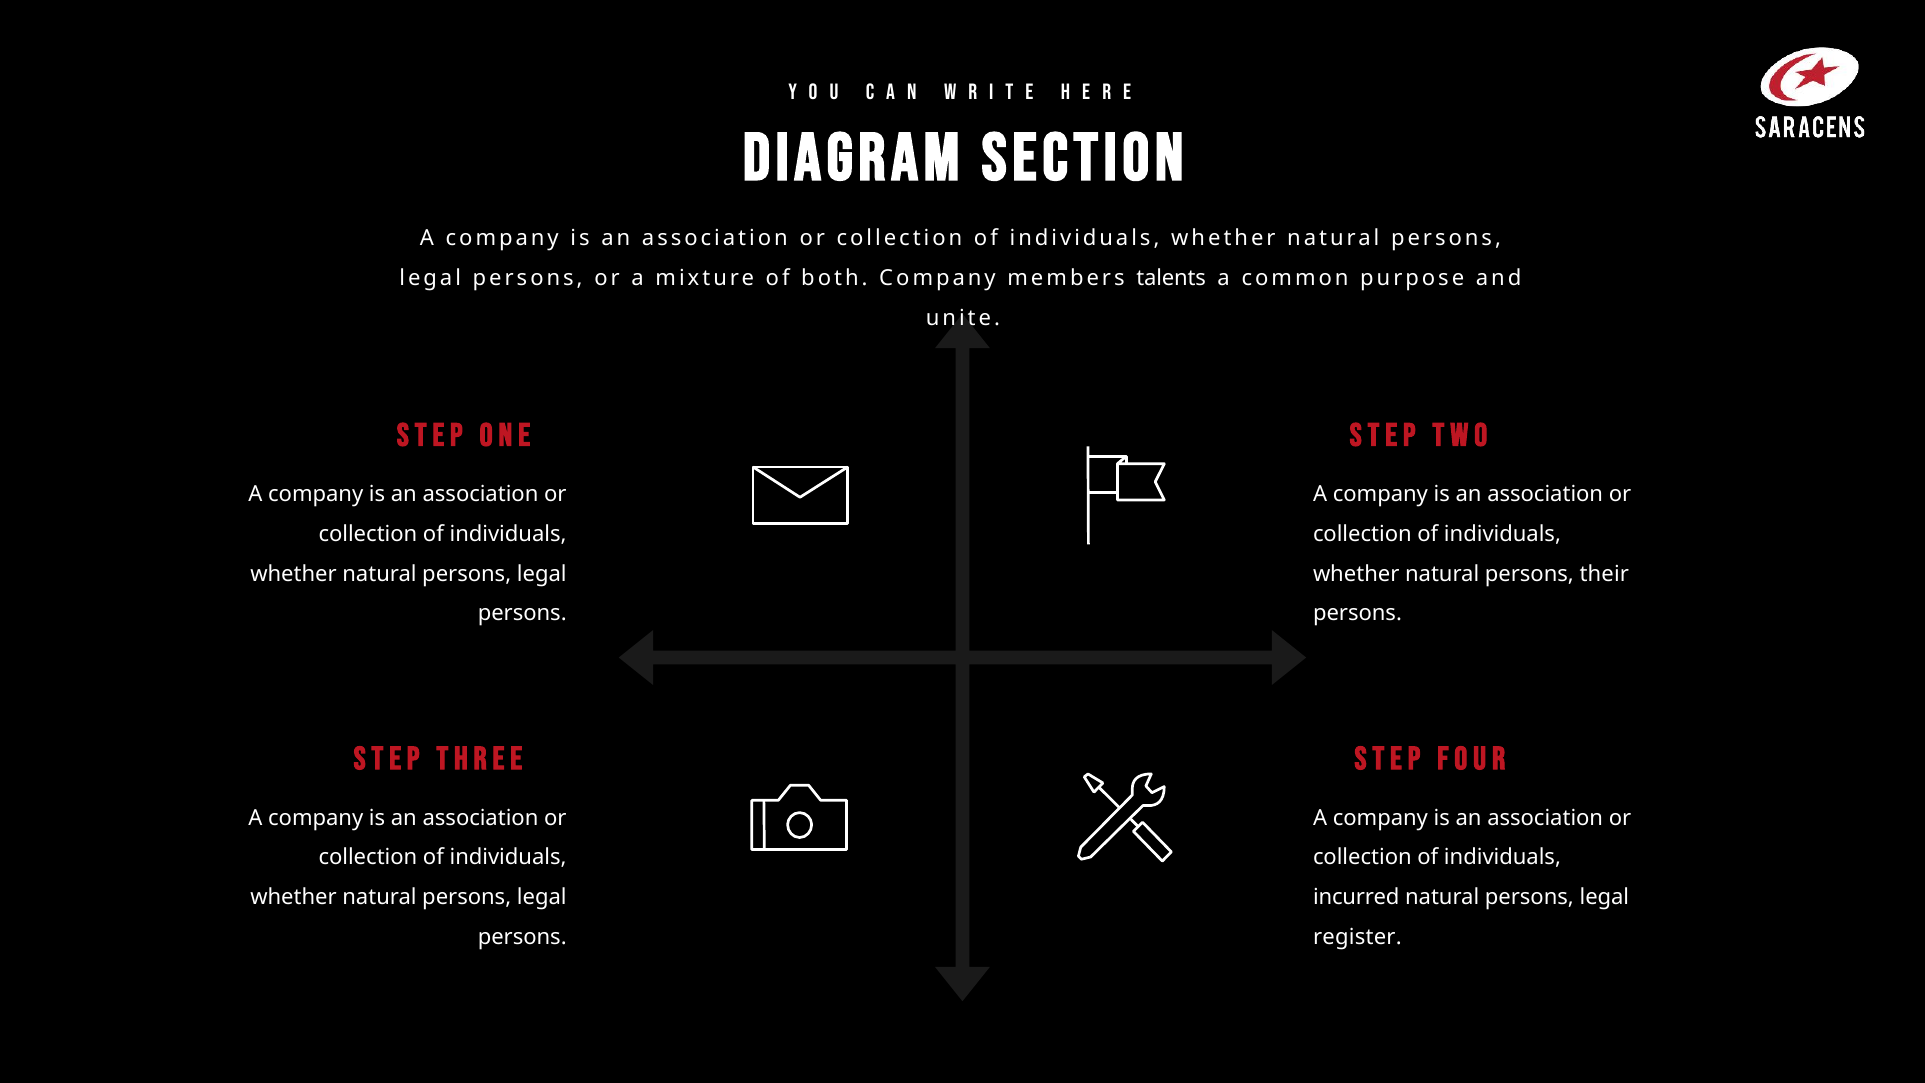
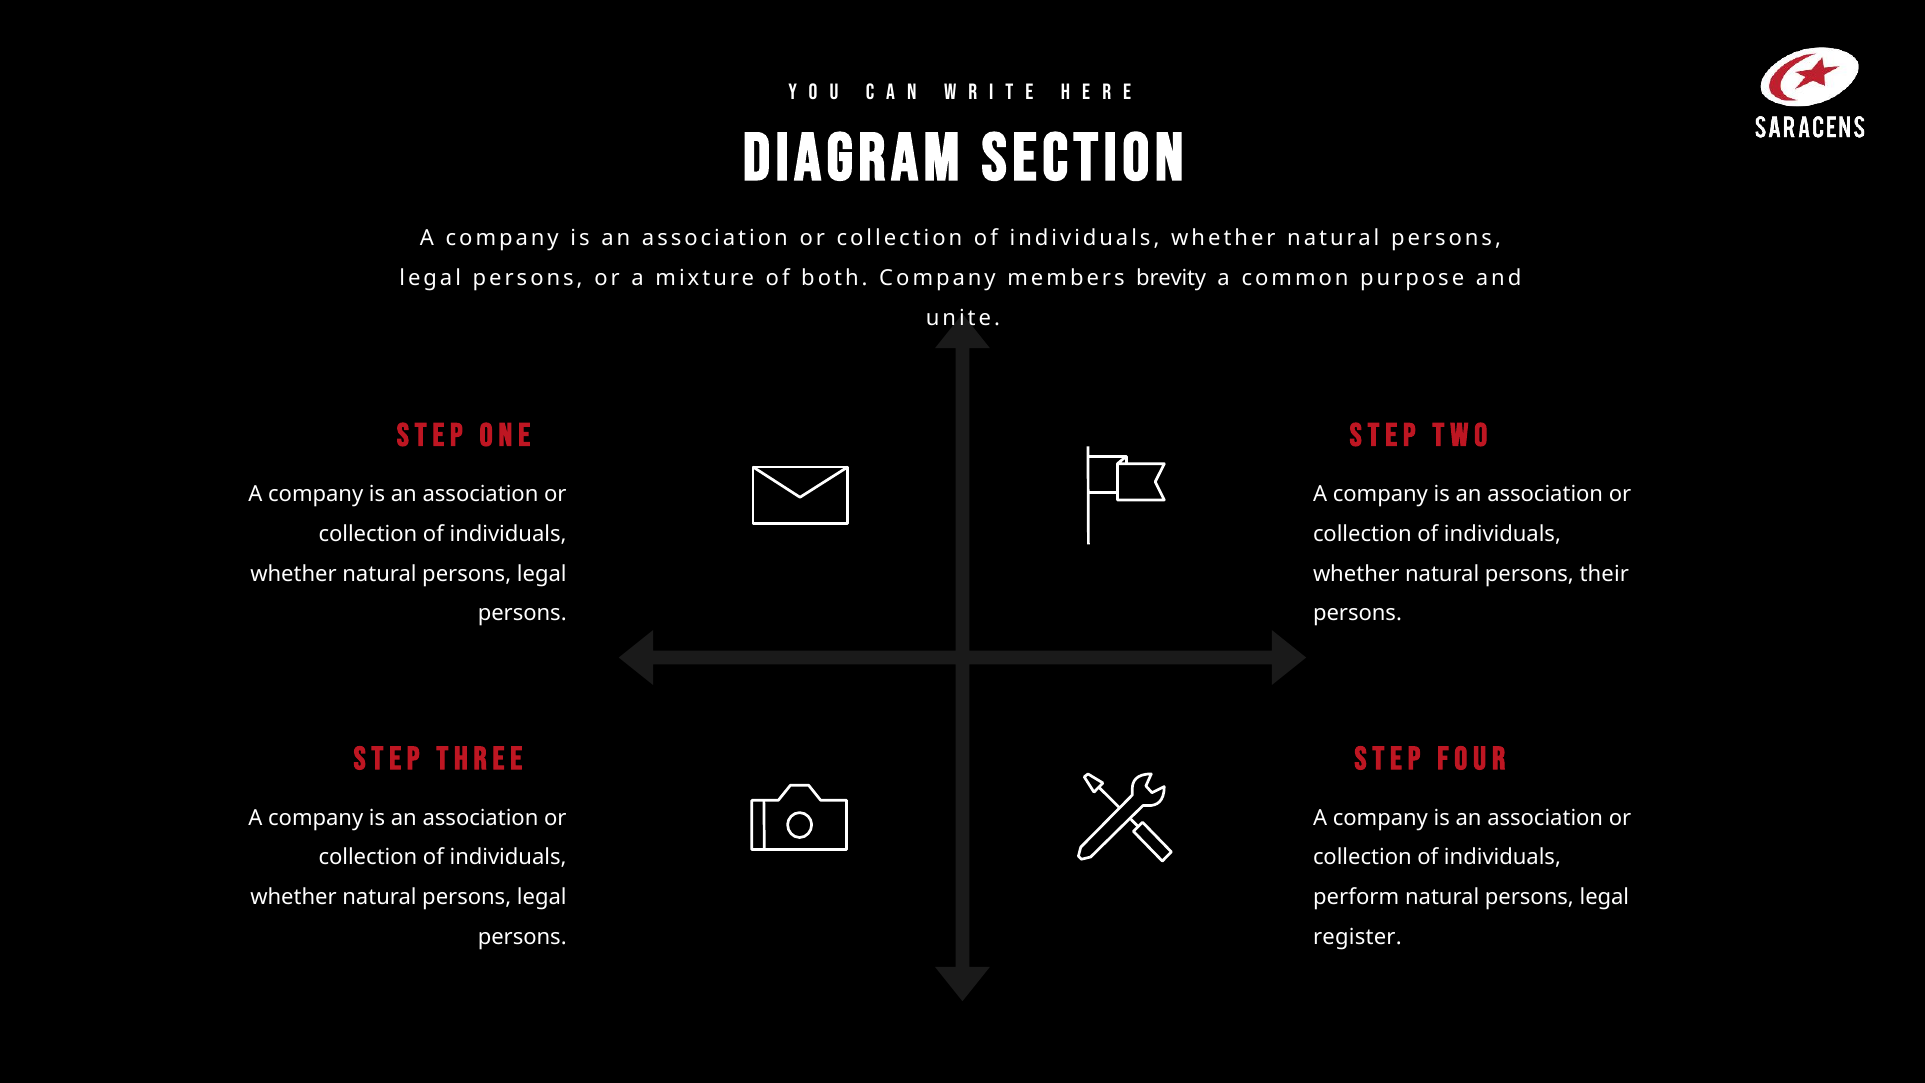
talents: talents -> brevity (1171, 278)
incurred: incurred -> perform (1356, 897)
